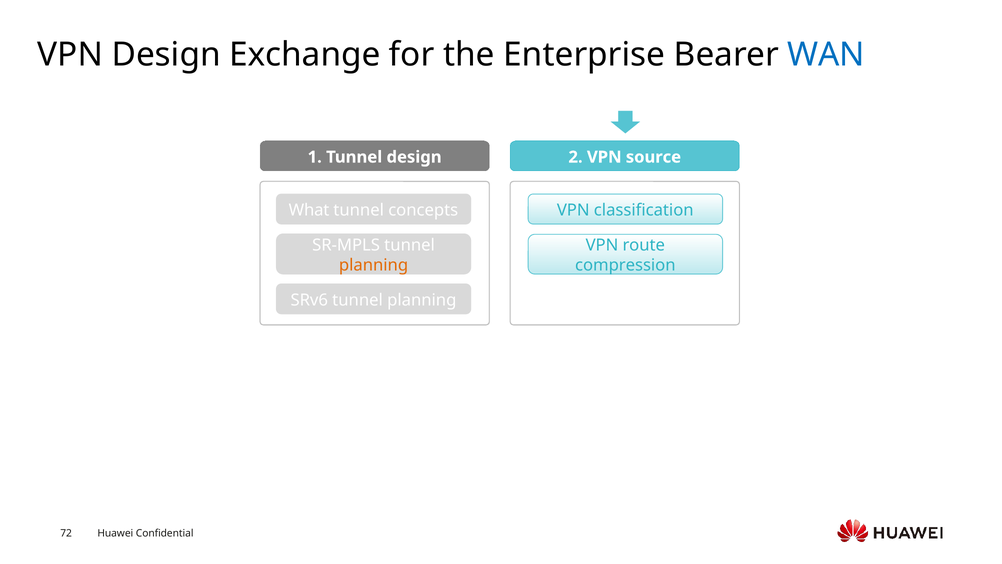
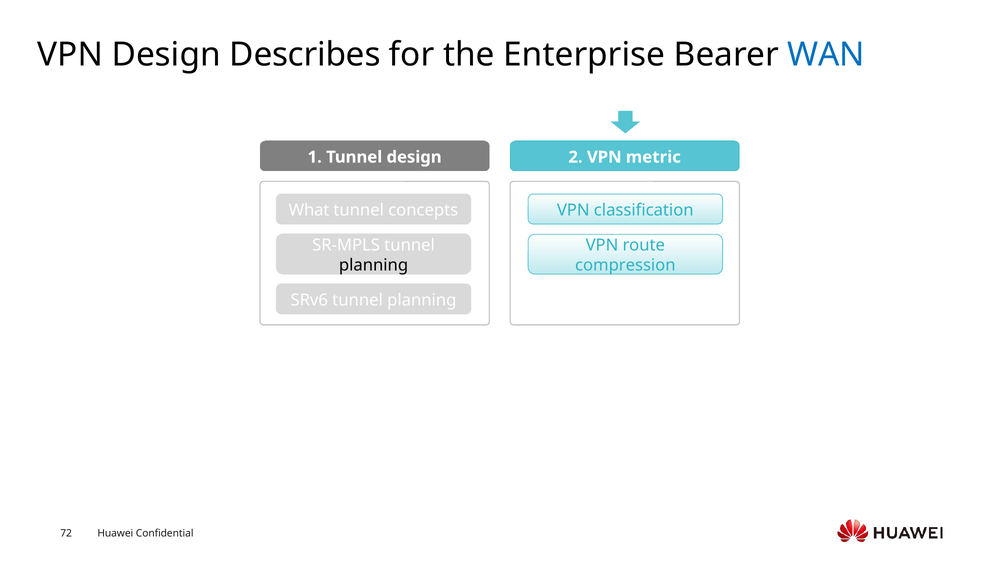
Exchange: Exchange -> Describes (305, 55)
source: source -> metric (653, 157)
planning colour: orange -> black (374, 265)
